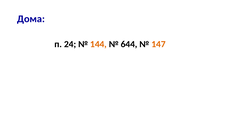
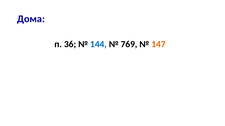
24: 24 -> 36 (70, 44)
144 colour: orange -> blue (98, 44)
644: 644 -> 769 (129, 44)
